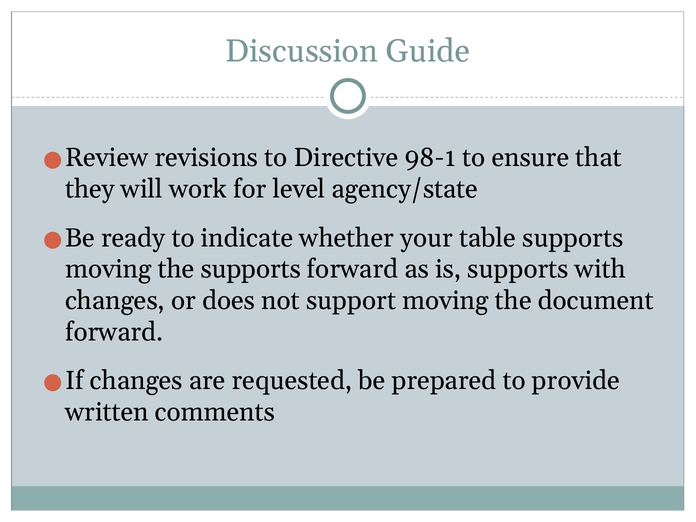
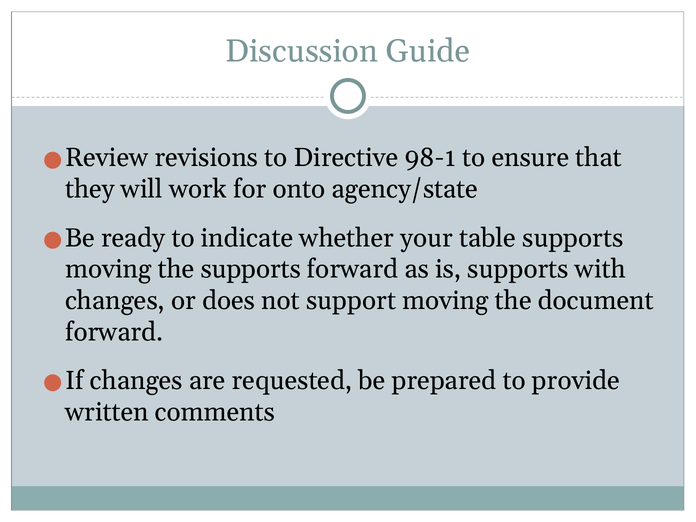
level: level -> onto (299, 189)
